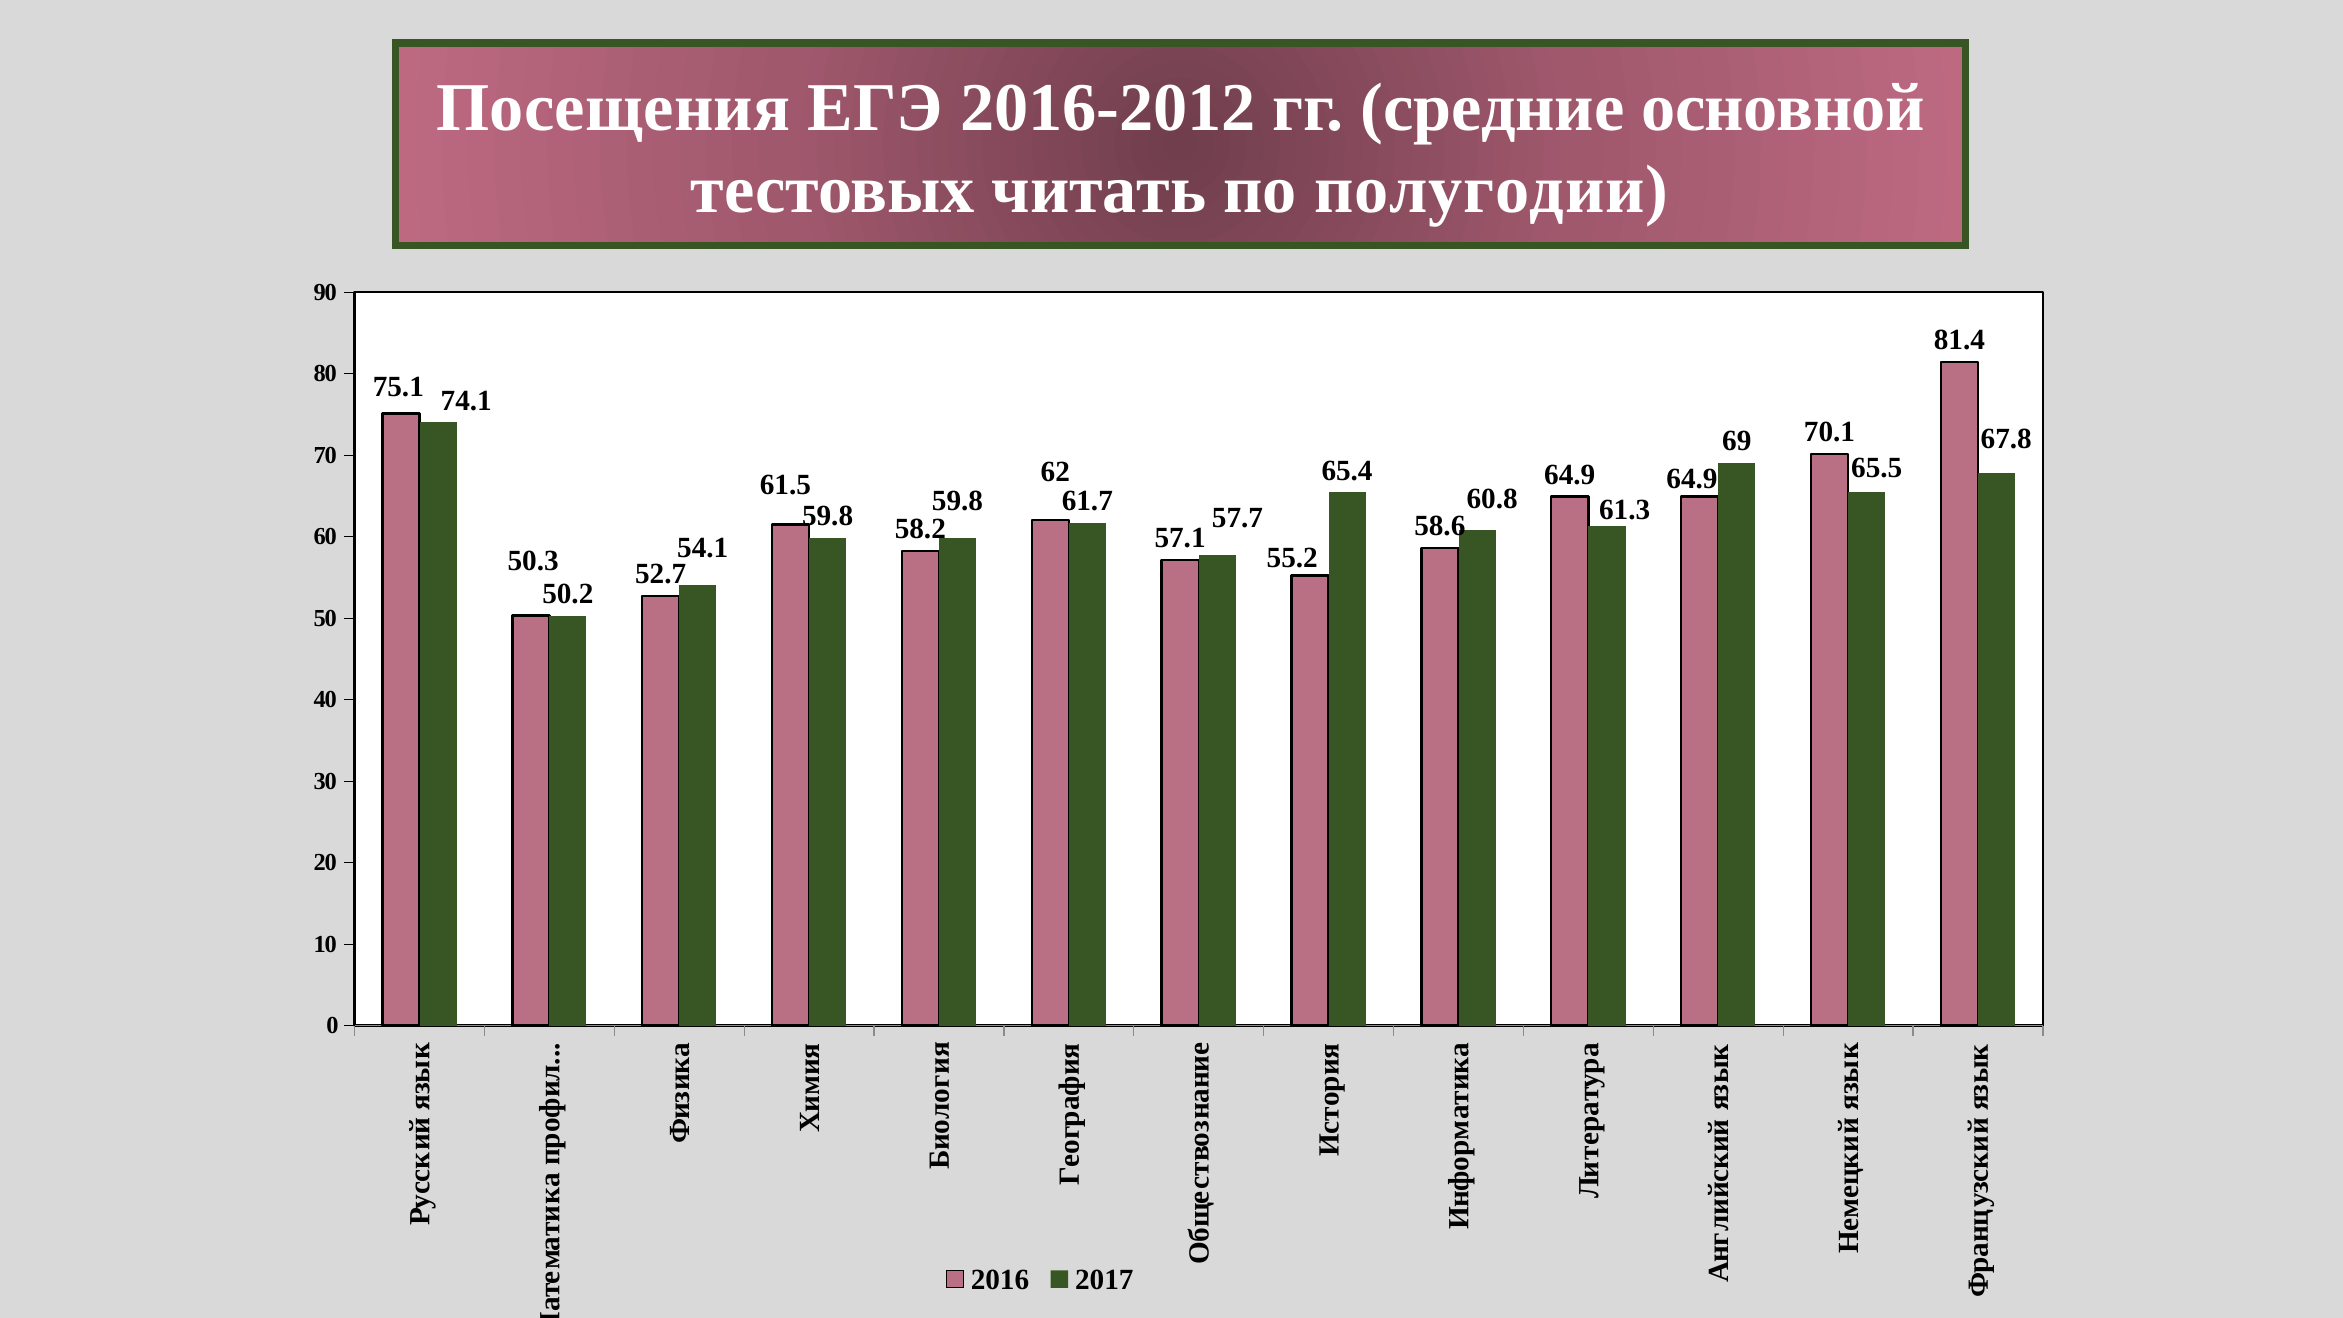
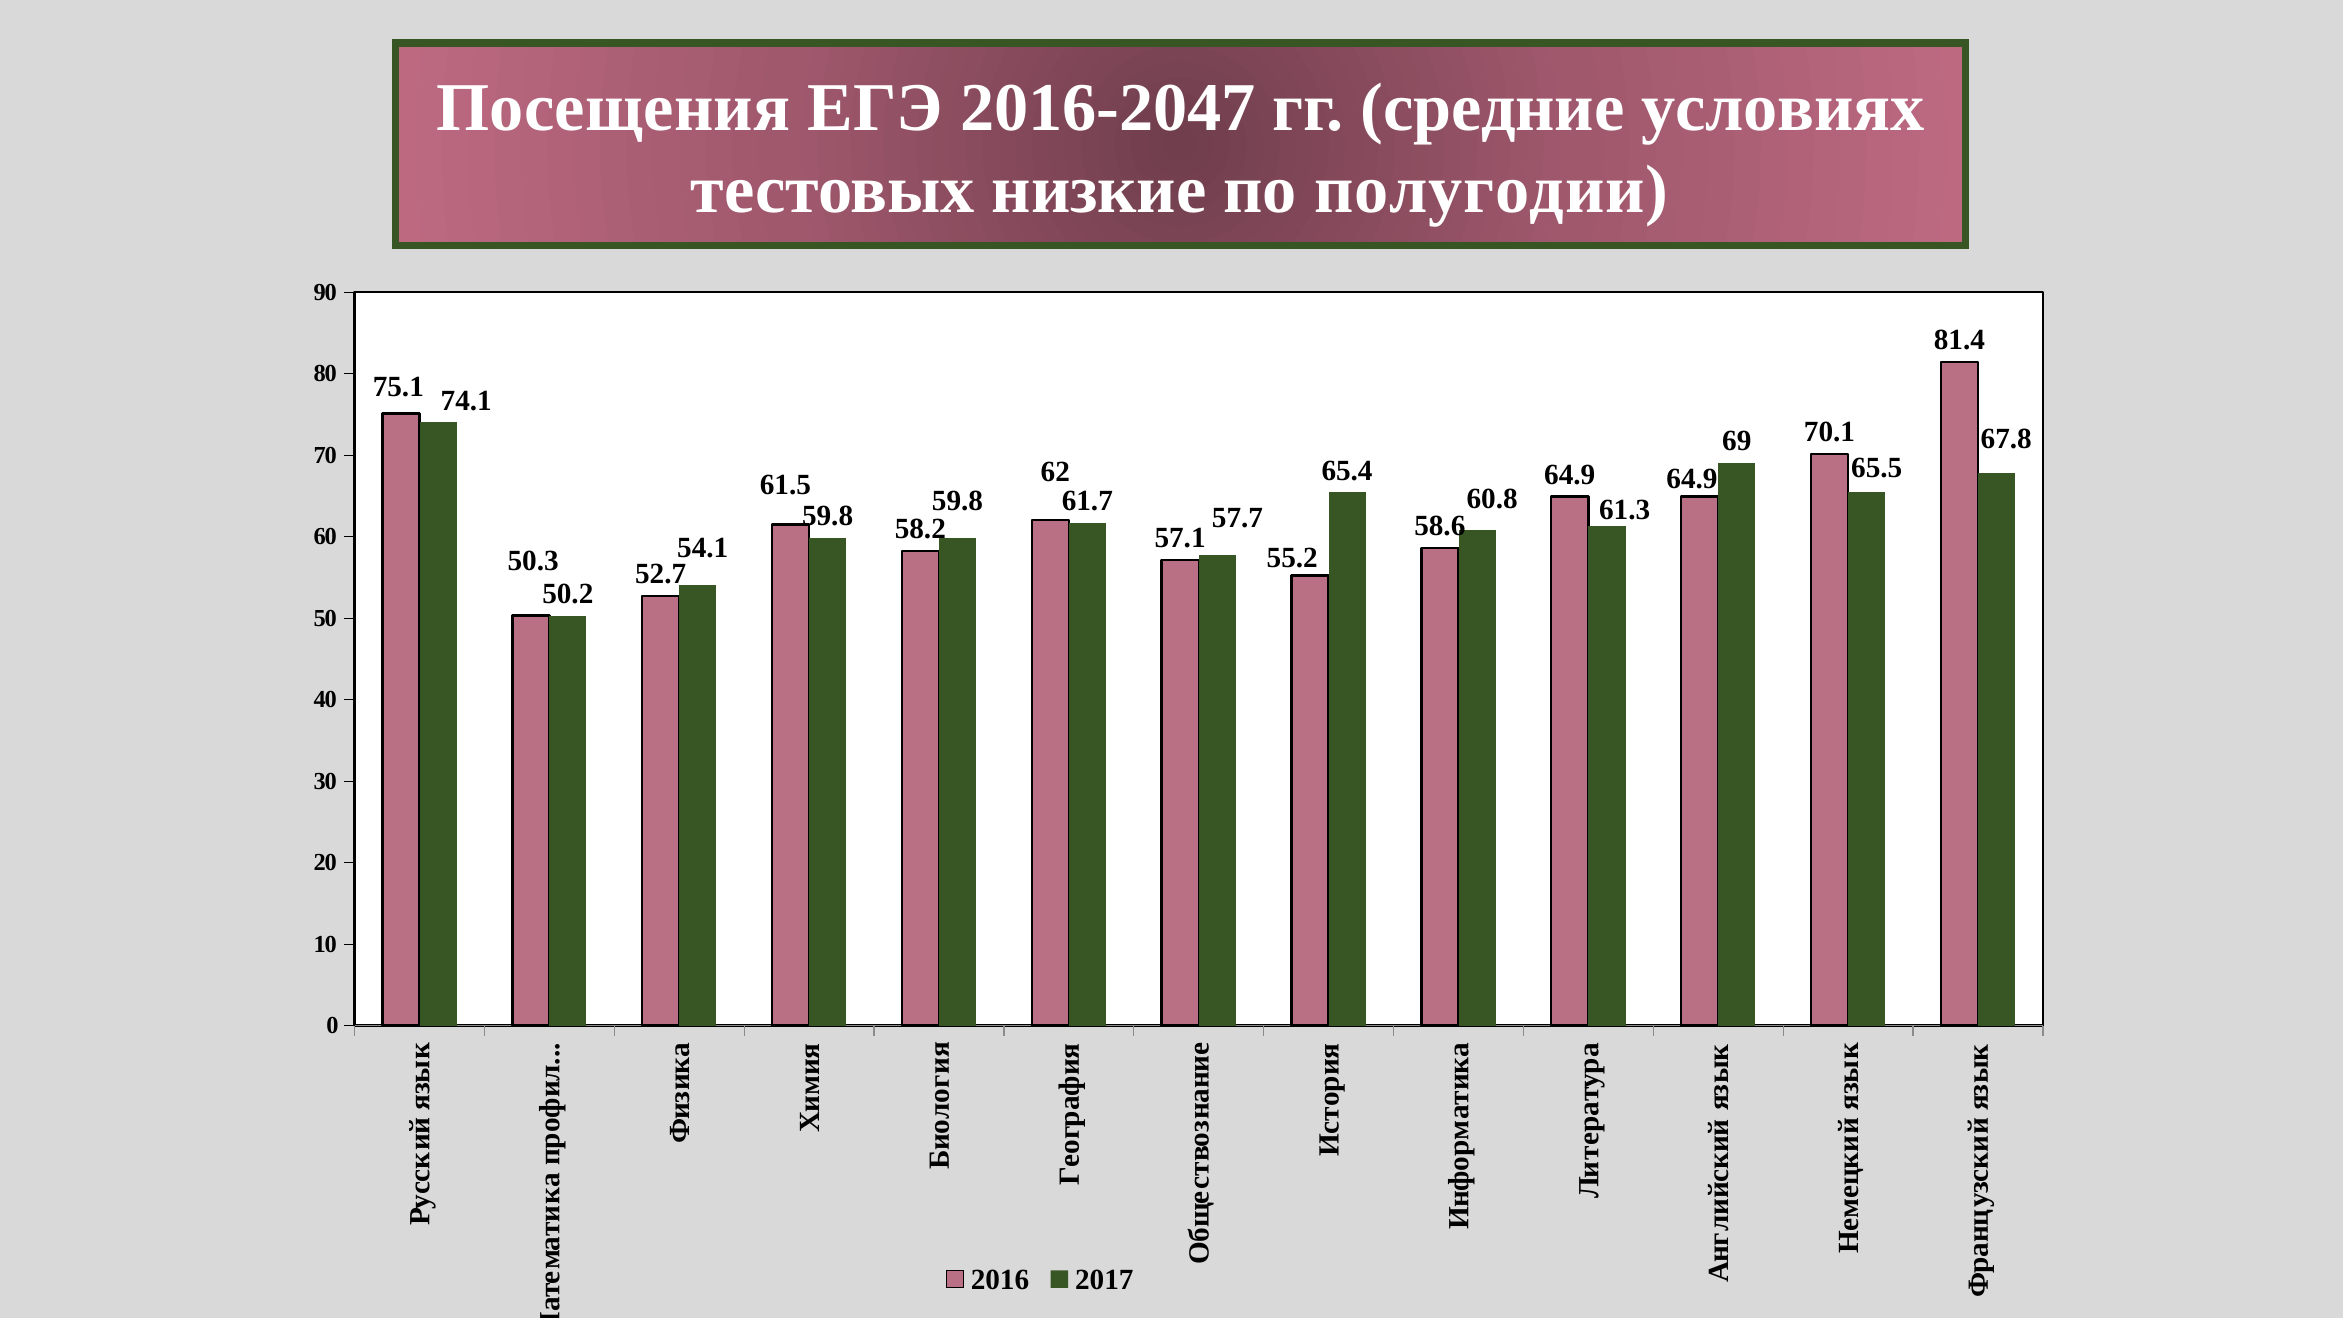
2016-2012: 2016-2012 -> 2016-2047 (1108, 108)
основной: основной -> условиях (1783, 108)
читать: читать -> низкие (1099, 190)
